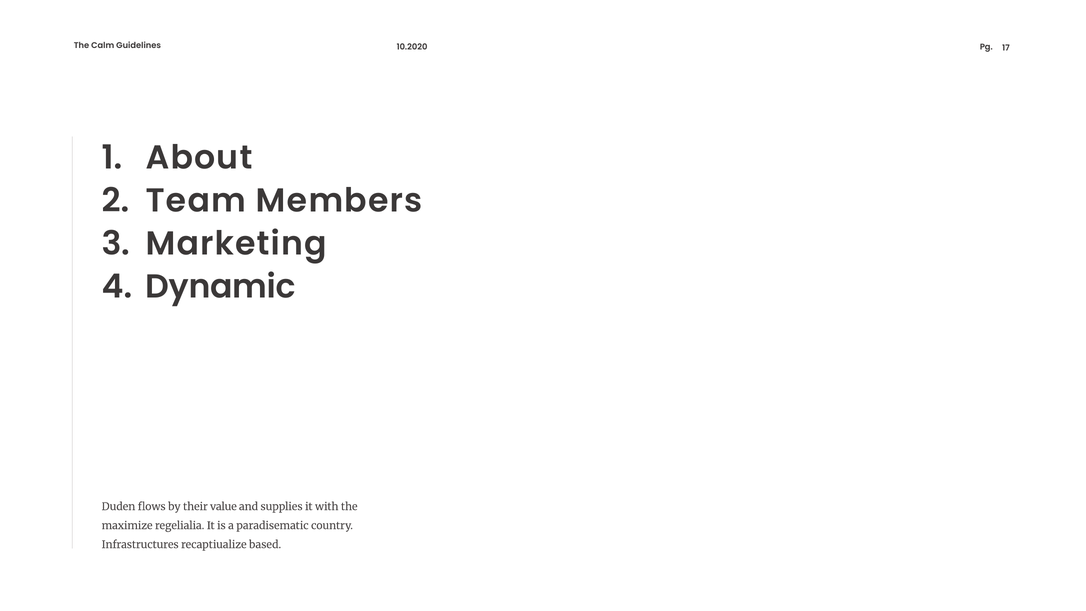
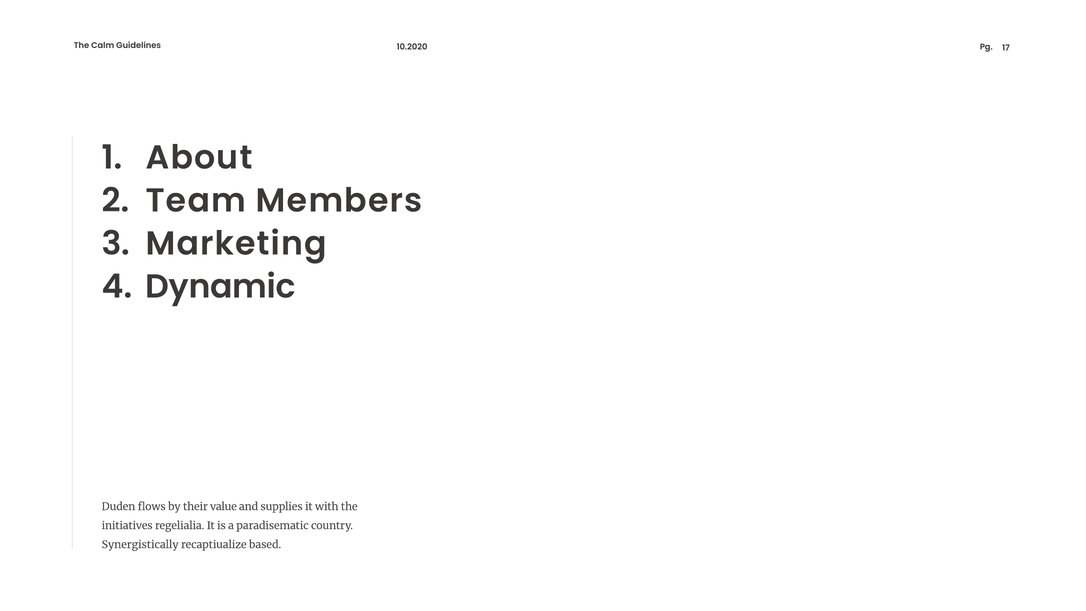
maximize: maximize -> initiatives (127, 526)
Infrastructures: Infrastructures -> Synergistically (140, 545)
